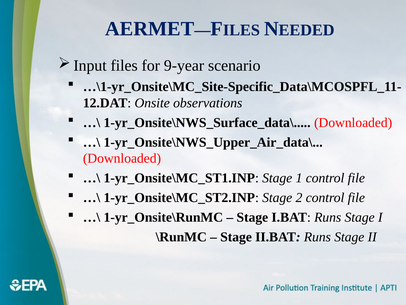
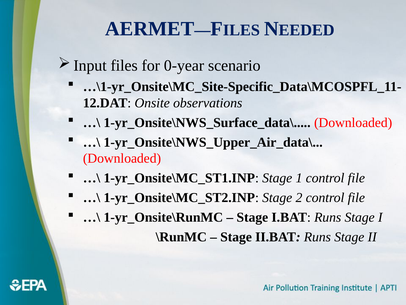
9-year: 9-year -> 0-year (184, 66)
